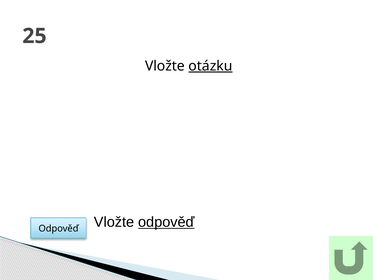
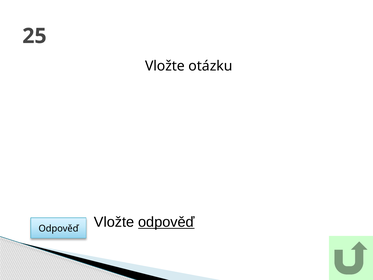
otázku underline: present -> none (210, 66)
